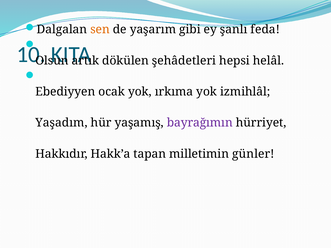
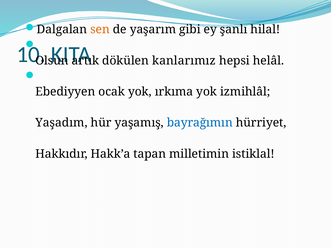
feda: feda -> hilal (265, 30)
şehâdetleri: şehâdetleri -> kanlarımız (184, 61)
bayrağımın colour: purple -> blue (200, 123)
günler: günler -> istiklal (253, 154)
